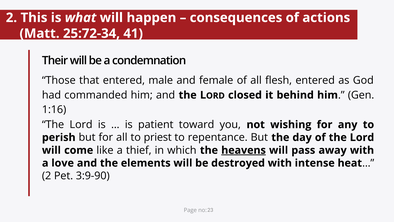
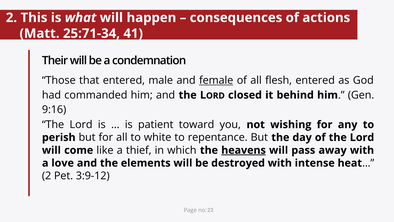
25:72-34: 25:72-34 -> 25:71-34 (91, 34)
female underline: none -> present (216, 81)
1:16: 1:16 -> 9:16 (54, 110)
priest: priest -> white (158, 138)
3:9-90: 3:9-90 -> 3:9-12 (93, 176)
